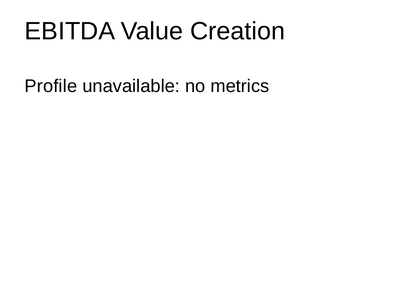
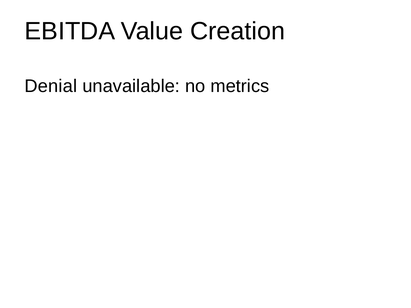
Profile: Profile -> Denial (51, 86)
